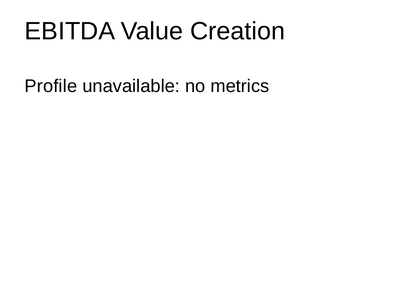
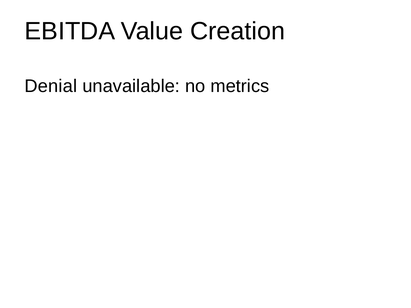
Profile: Profile -> Denial (51, 86)
